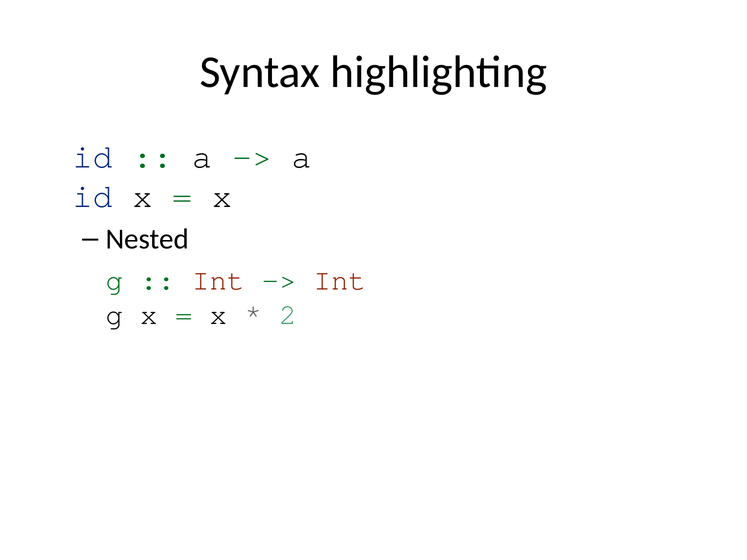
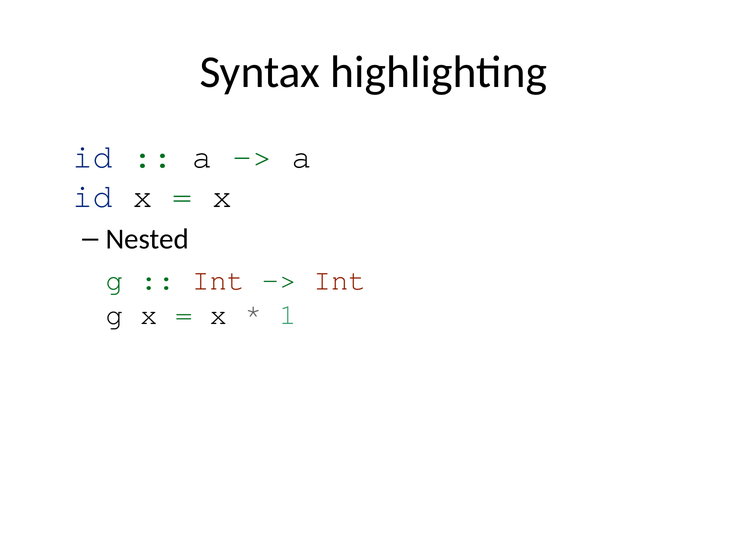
2: 2 -> 1 (288, 315)
